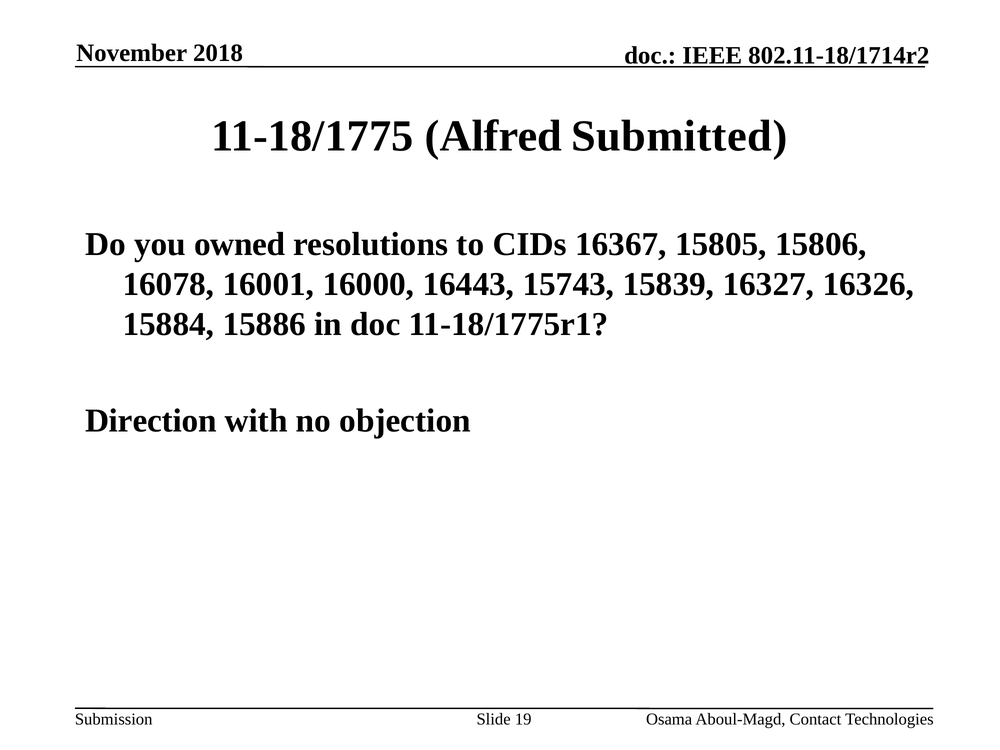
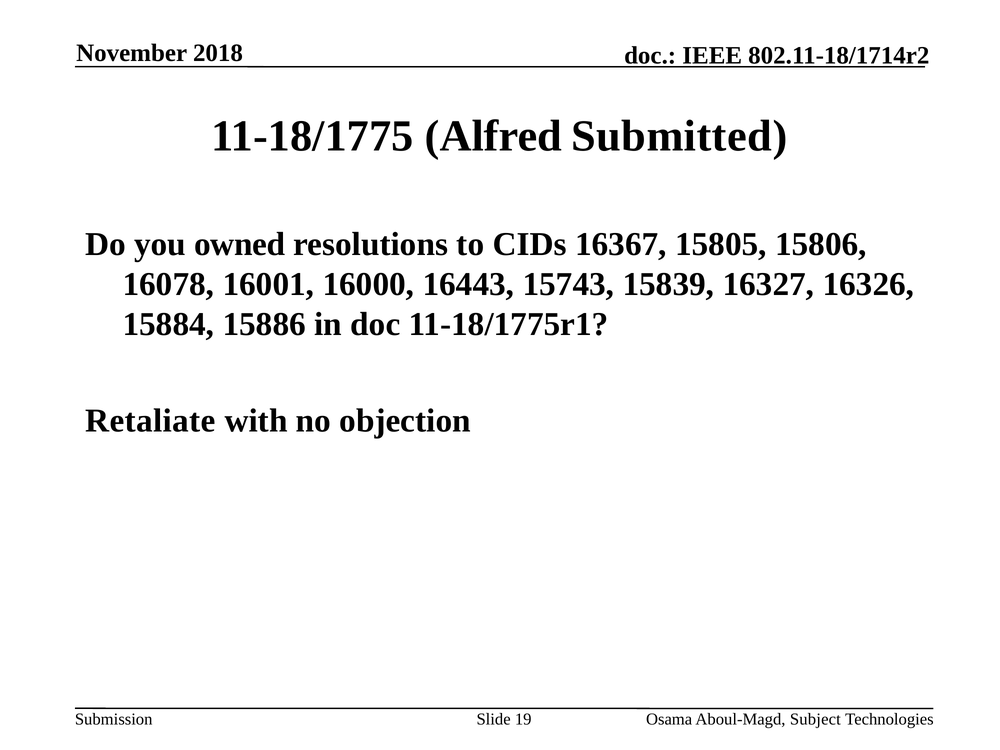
Direction: Direction -> Retaliate (151, 421)
Contact: Contact -> Subject (815, 719)
